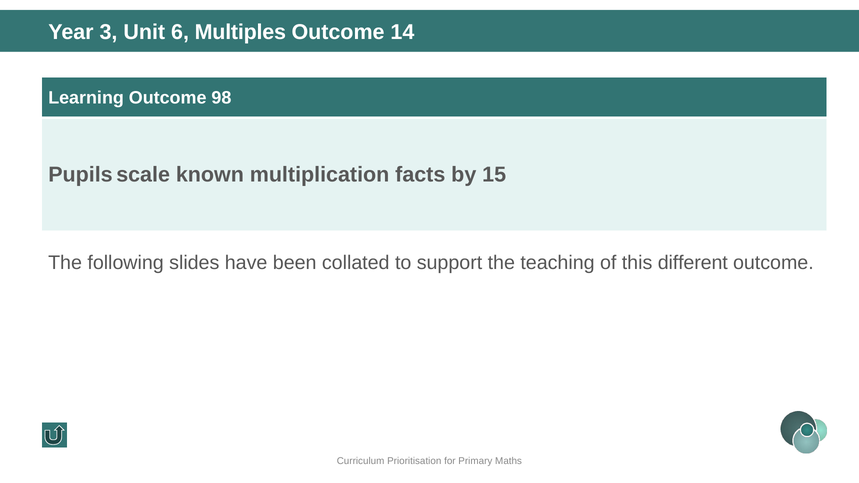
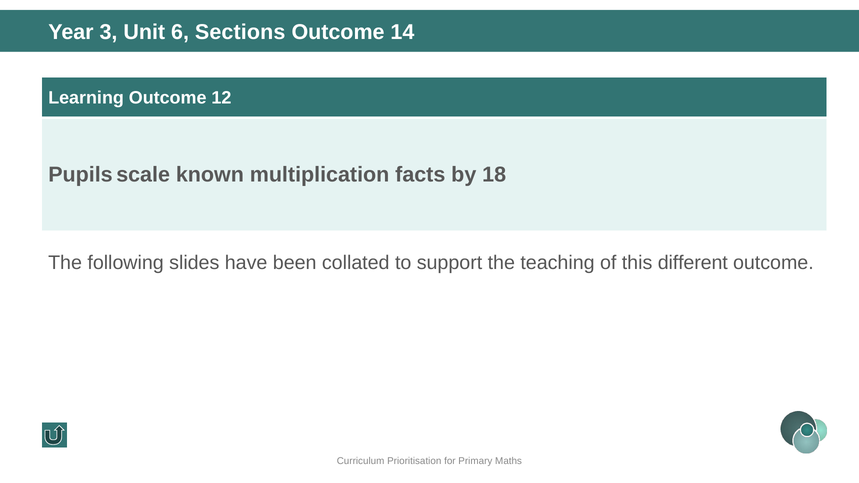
Multiples: Multiples -> Sections (240, 32)
98: 98 -> 12 (221, 98)
15: 15 -> 18 (494, 175)
